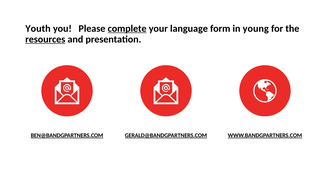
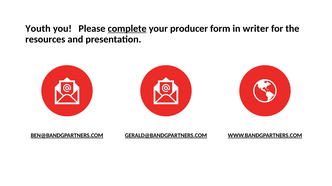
language: language -> producer (189, 29)
young: young -> writer (256, 29)
resources underline: present -> none (45, 39)
